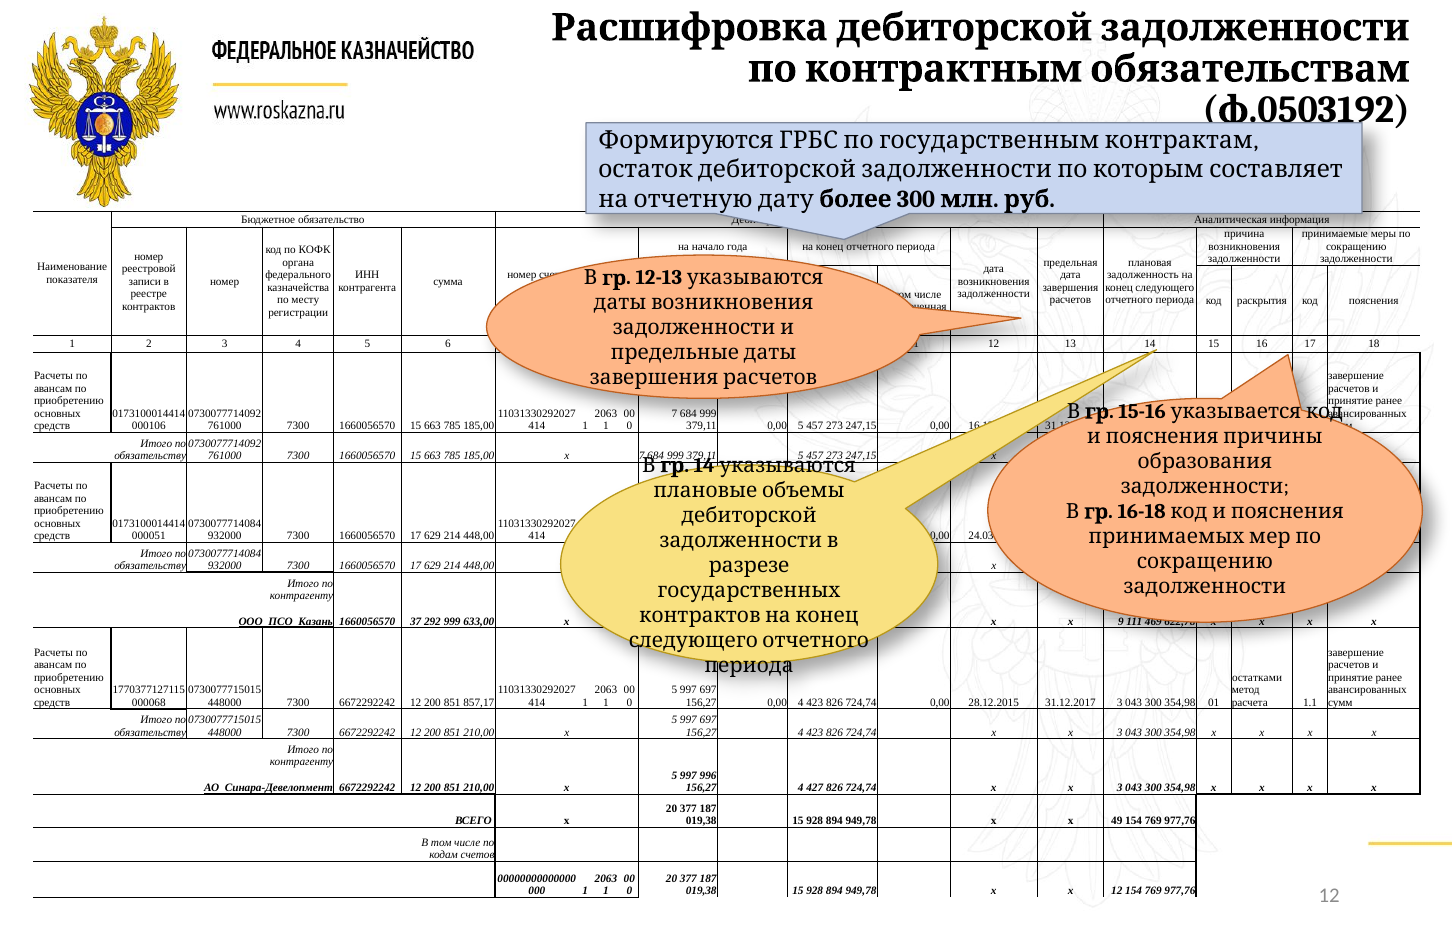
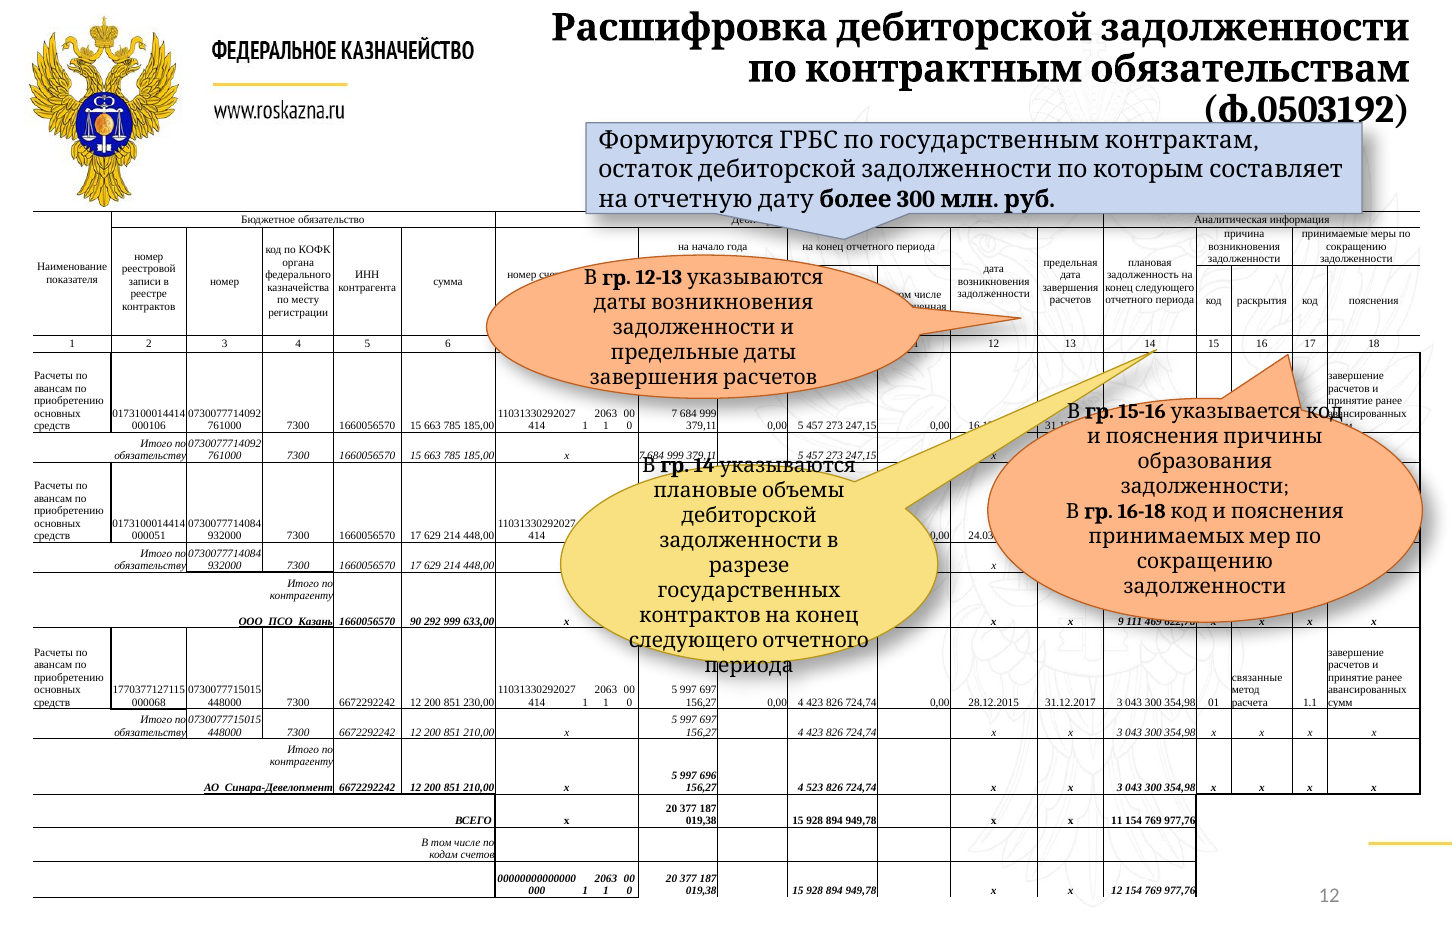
37: 37 -> 90 (416, 621)
остатками: остатками -> связанные (1257, 677)
857,17: 857,17 -> 230,00 (479, 702)
996: 996 -> 696 (708, 775)
427: 427 -> 523 (815, 787)
x 49: 49 -> 11 (1117, 820)
